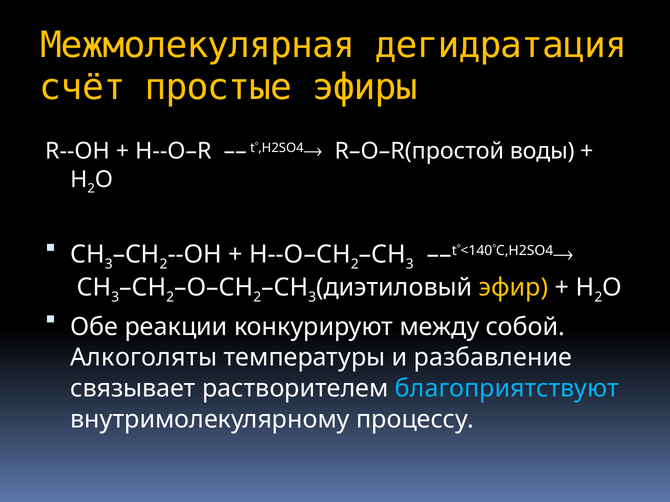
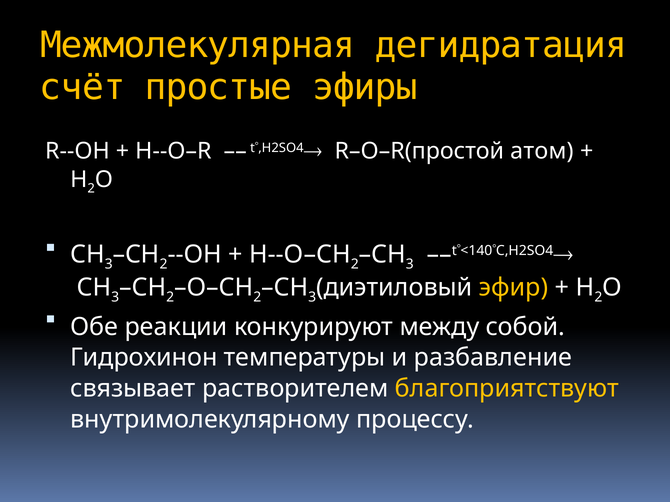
воды: воды -> атом (542, 151)
Алкоголяты: Алкоголяты -> Гидрохинон (144, 358)
благоприятствуют colour: light blue -> yellow (507, 389)
